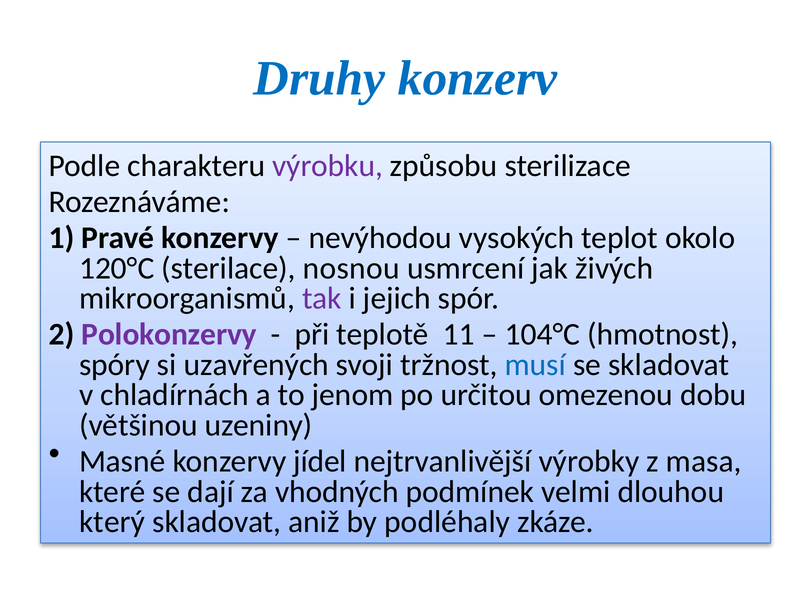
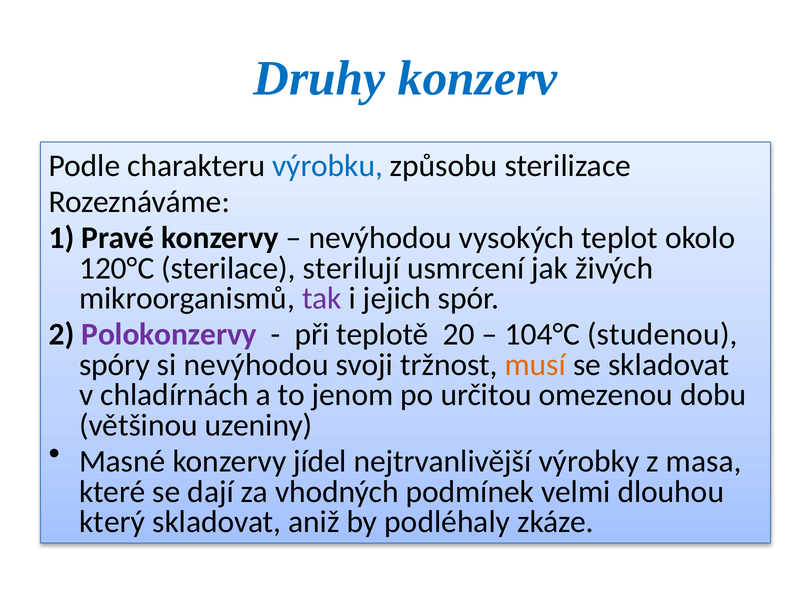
výrobku colour: purple -> blue (328, 166)
nosnou: nosnou -> sterilují (351, 268)
11: 11 -> 20 (459, 335)
hmotnost: hmotnost -> studenou (662, 335)
si uzavřených: uzavřených -> nevýhodou (256, 365)
musí colour: blue -> orange (535, 365)
